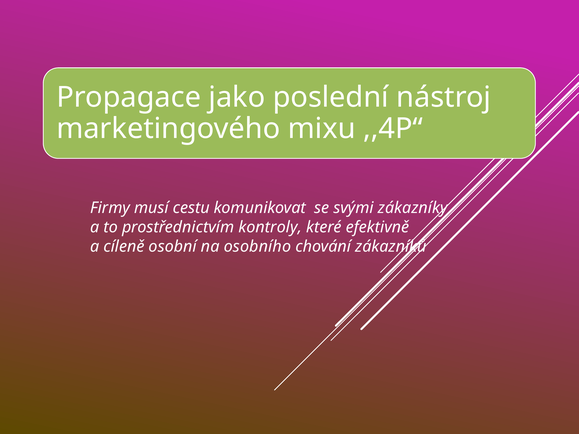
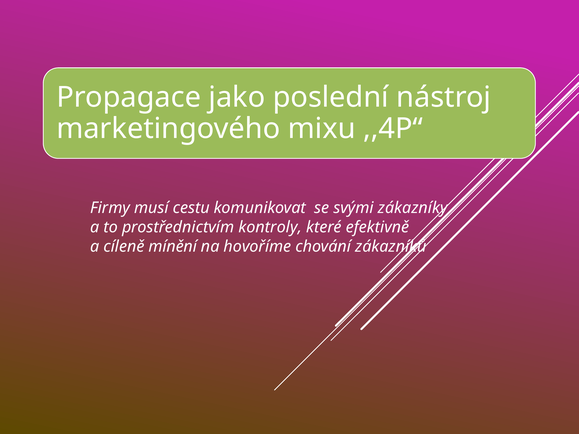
osobní: osobní -> mínění (173, 247)
osobního: osobního -> hovoříme (257, 247)
